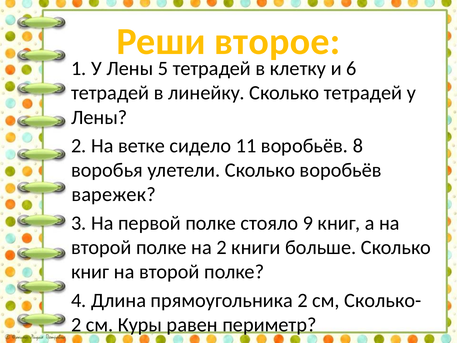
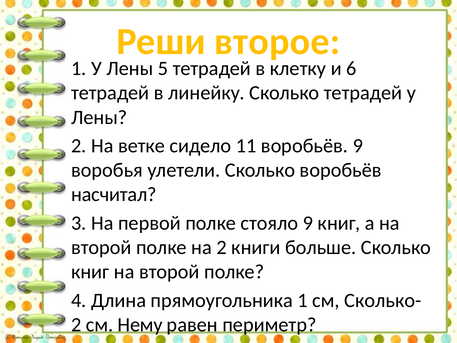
воробьёв 8: 8 -> 9 (358, 146)
варежек: варежек -> насчитал (114, 194)
прямоугольника 2: 2 -> 1 (303, 300)
Куры: Куры -> Нему (140, 324)
